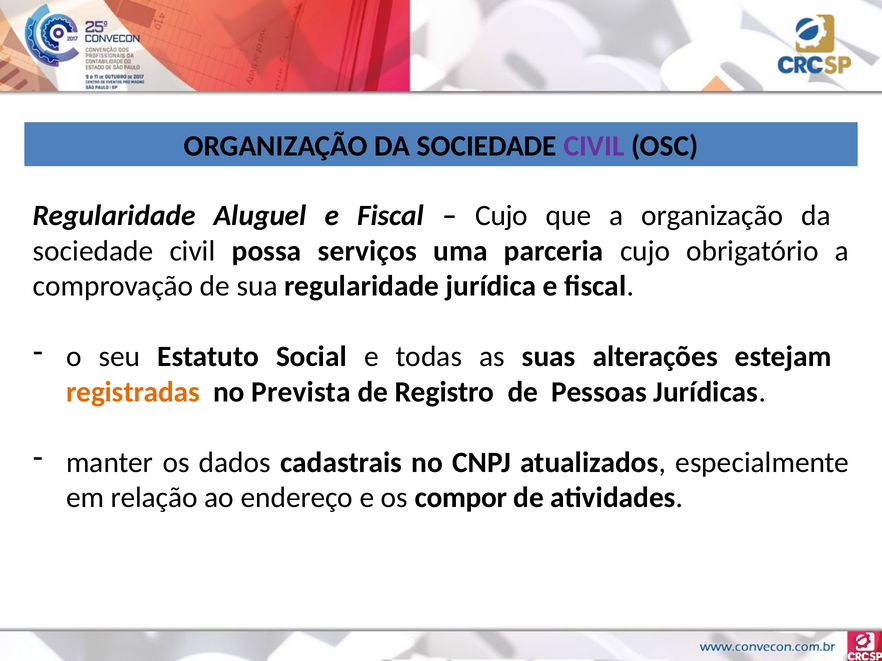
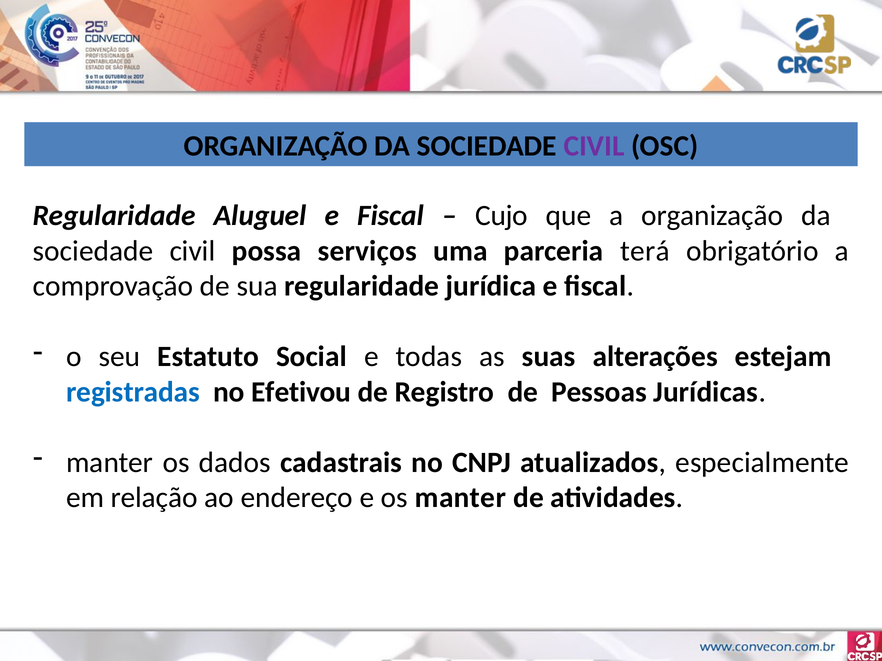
parceria cujo: cujo -> terá (645, 251)
registradas colour: orange -> blue (133, 392)
Prevista: Prevista -> Efetivou (301, 392)
os compor: compor -> manter (460, 498)
